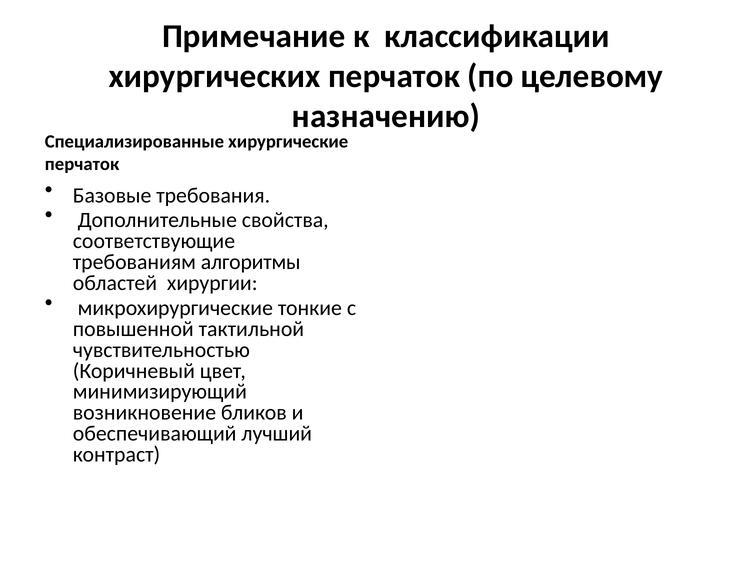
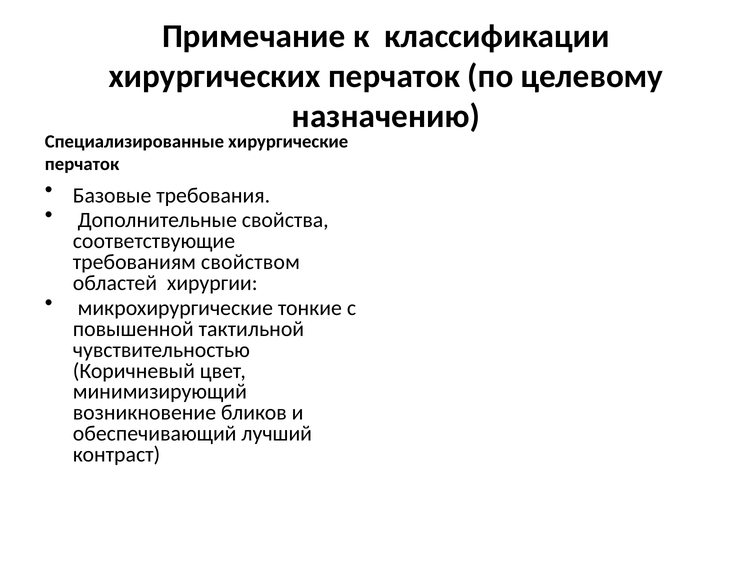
алгоритмы: алгоритмы -> свойством (250, 262)
